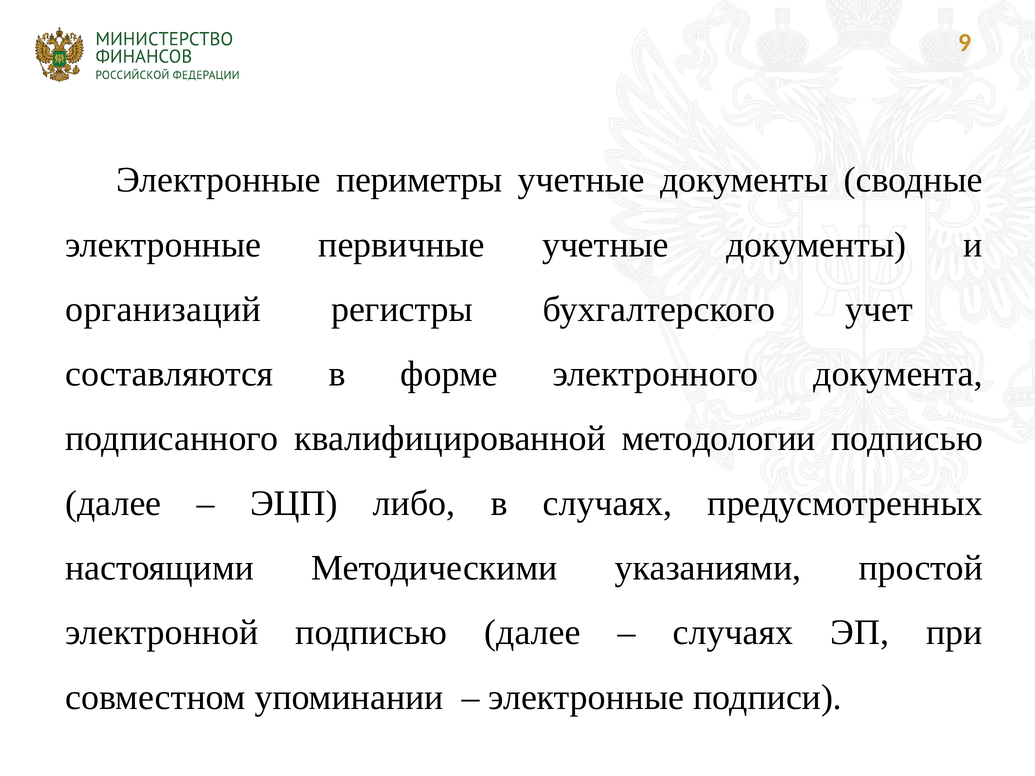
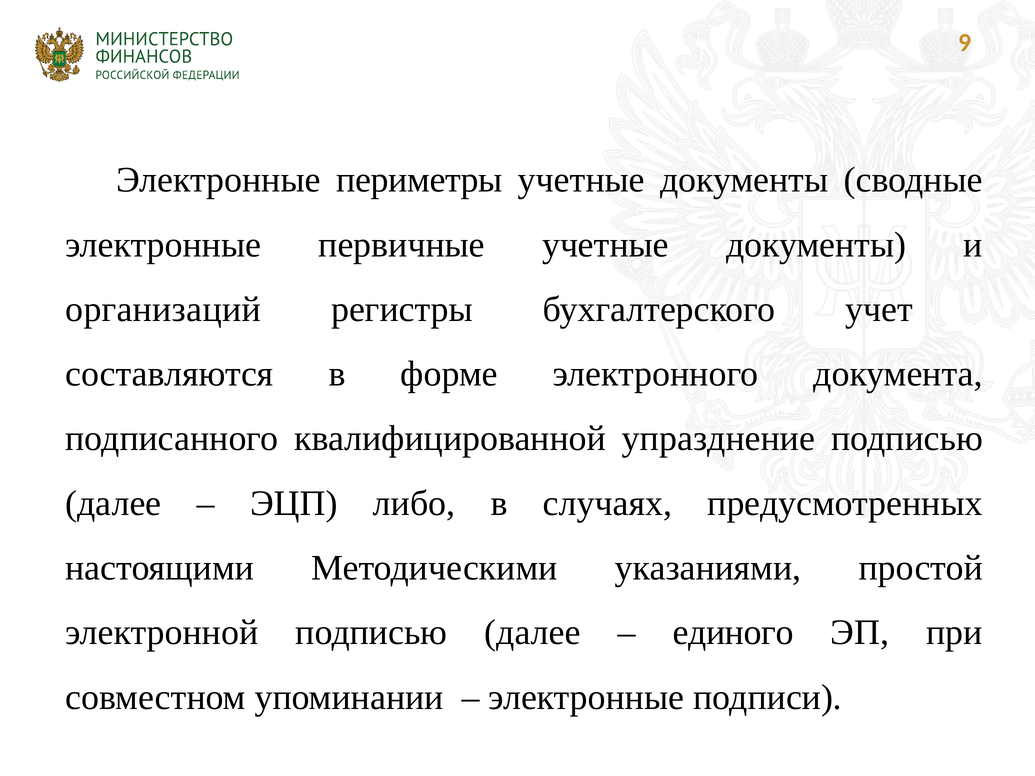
методологии: методологии -> упразднение (719, 439)
случаях: случаях -> единого (733, 633)
